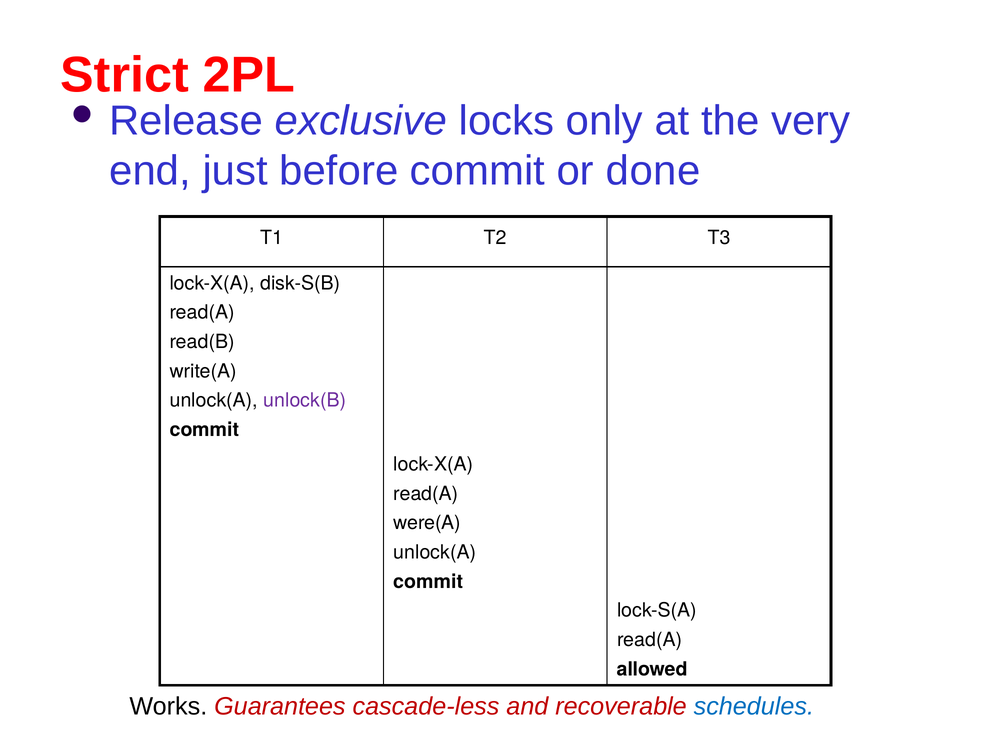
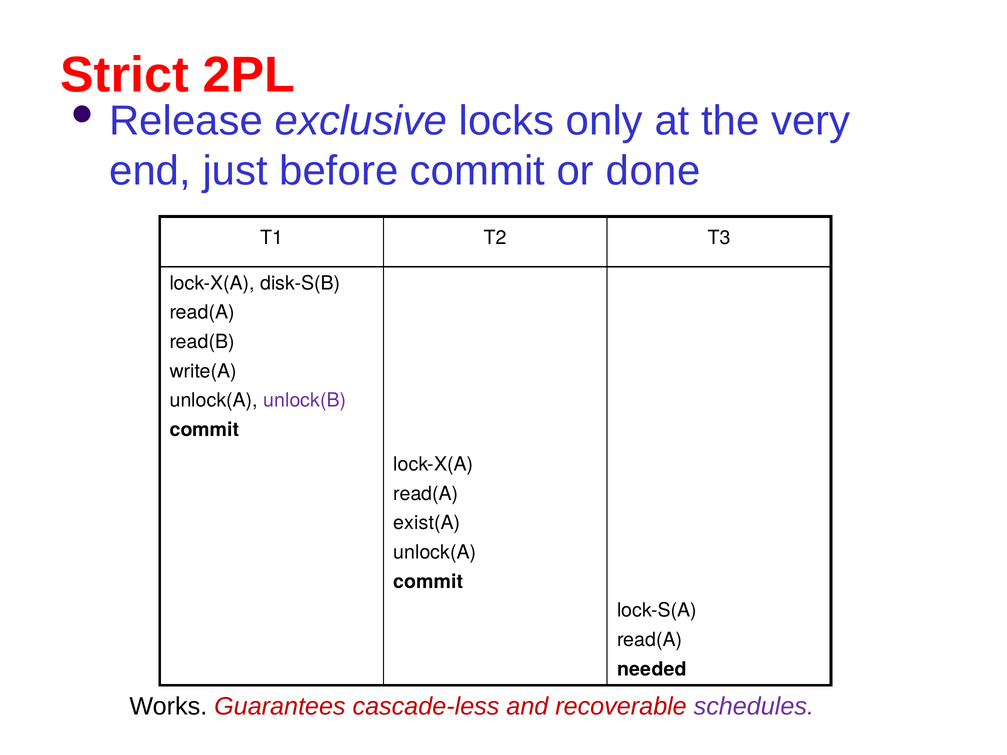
were(A: were(A -> exist(A (427, 523)
allowed: allowed -> needed (652, 669)
schedules colour: blue -> purple (754, 707)
